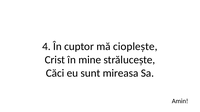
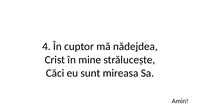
cioplește: cioplește -> nădejdea (135, 47)
